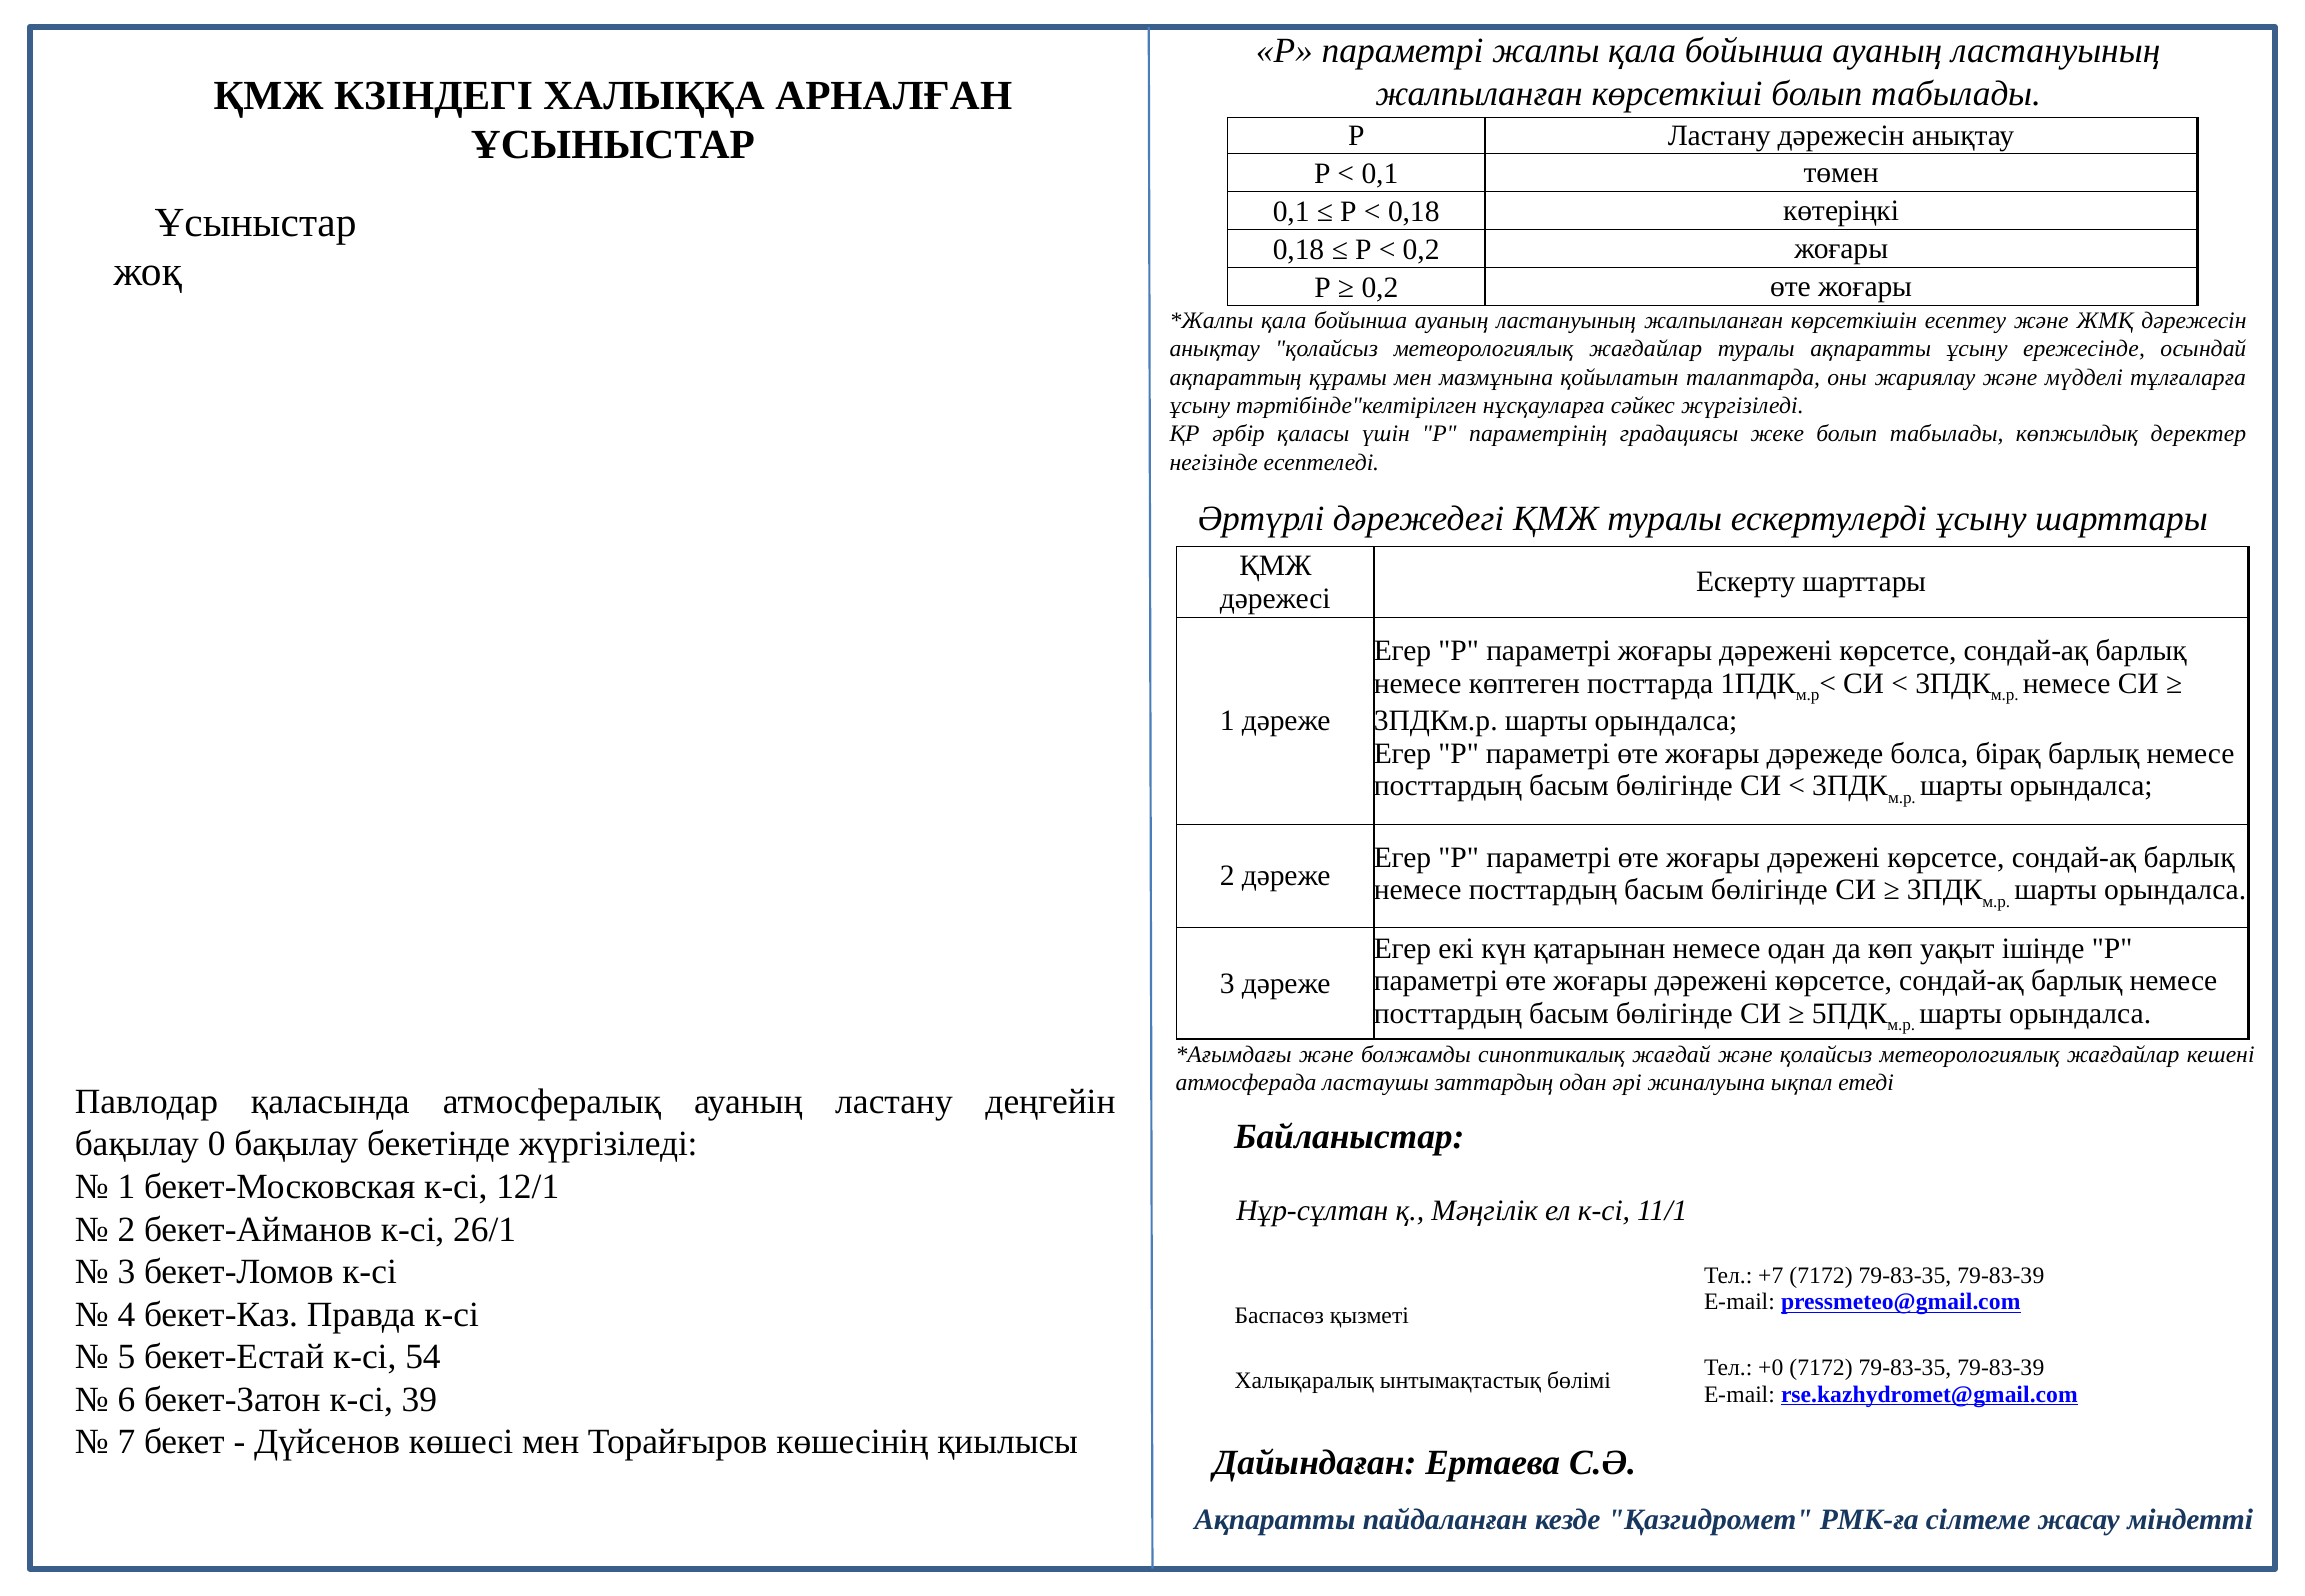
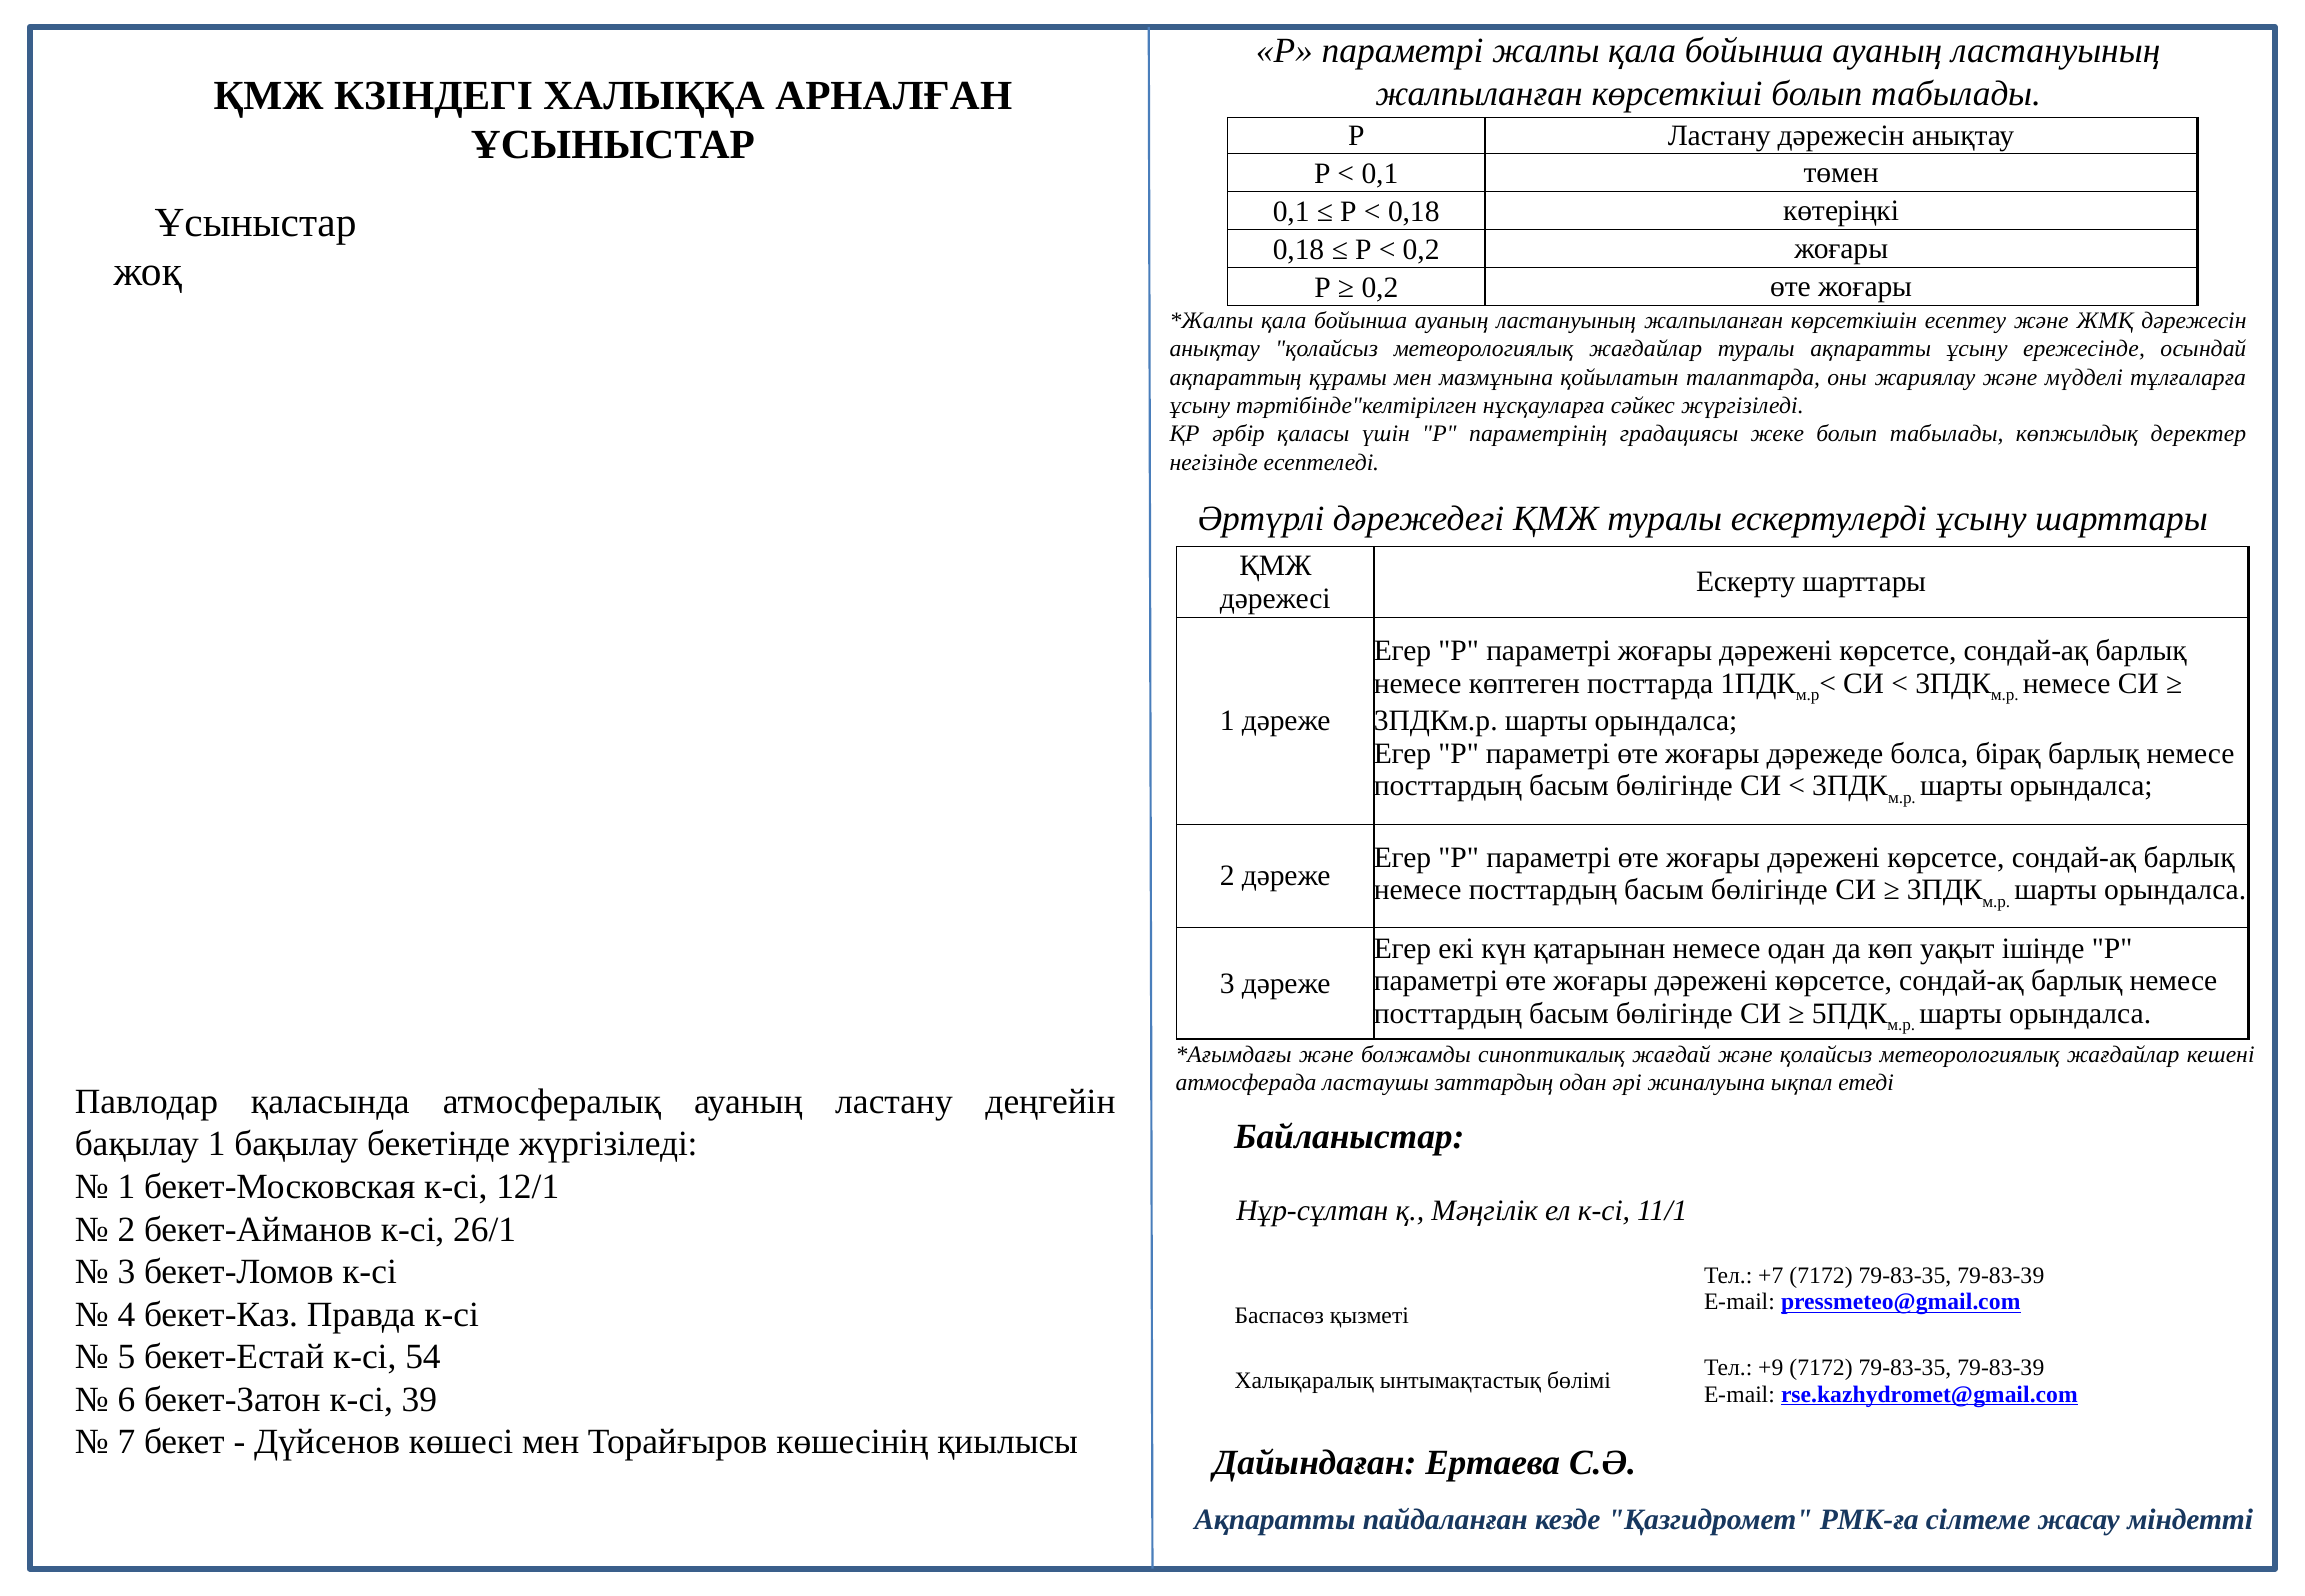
бақылау 0: 0 -> 1 (217, 1144)
+0: +0 -> +9 (1771, 1368)
